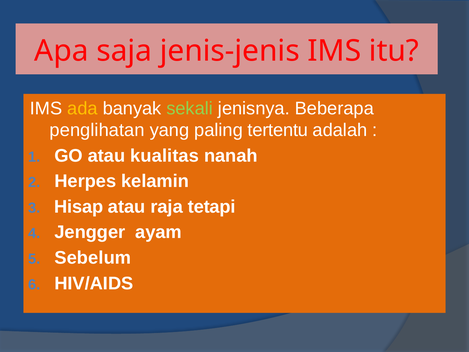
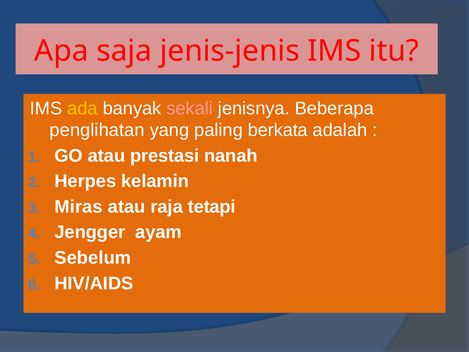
sekali colour: light green -> pink (190, 108)
tertentu: tertentu -> berkata (278, 130)
kualitas: kualitas -> prestasi (165, 156)
Hisap: Hisap -> Miras (79, 207)
